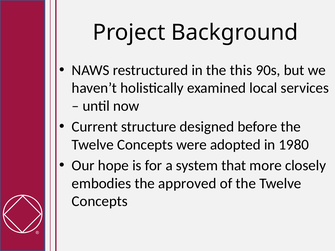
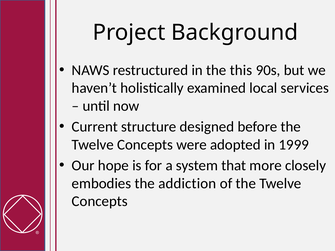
1980: 1980 -> 1999 (294, 145)
approved: approved -> addiction (187, 184)
